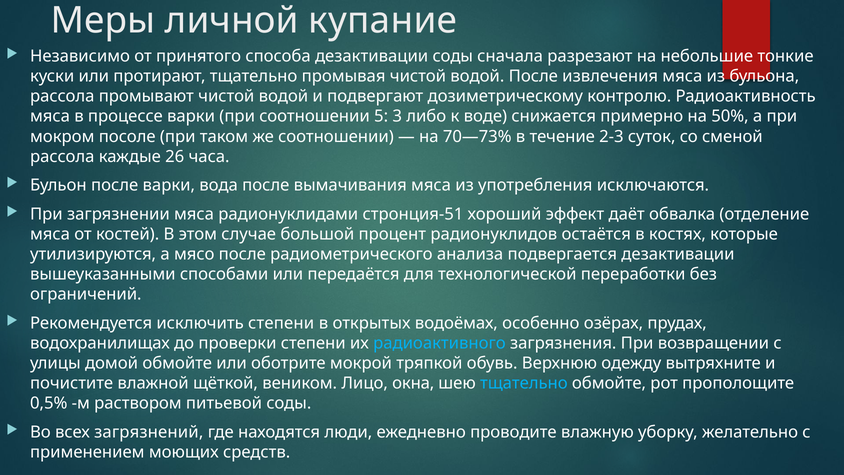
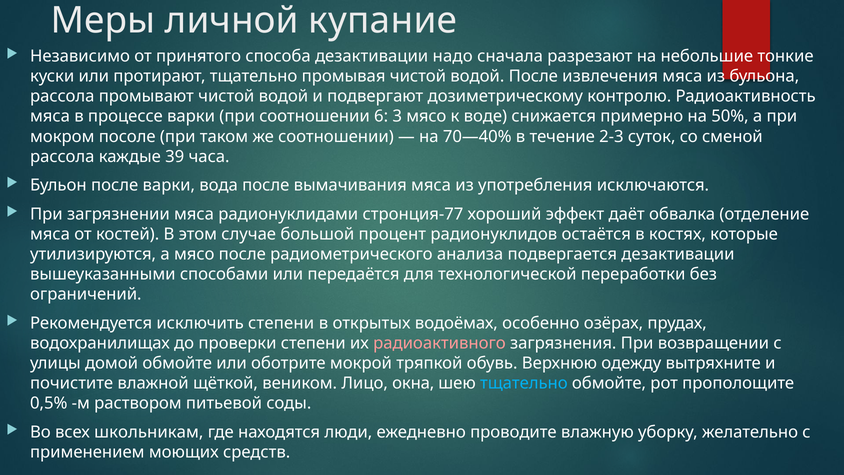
дезактивации соды: соды -> надо (453, 56)
5: 5 -> 6 (381, 116)
3 либо: либо -> мясо (426, 116)
70—73%: 70—73% -> 70—40% (477, 136)
26: 26 -> 39 (175, 156)
стронция-51: стронция-51 -> стронция-77 (413, 214)
радиоактивного colour: light blue -> pink (439, 343)
загрязнений: загрязнений -> школьникам (149, 432)
